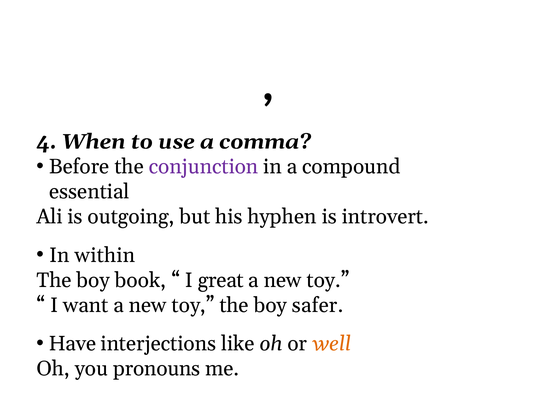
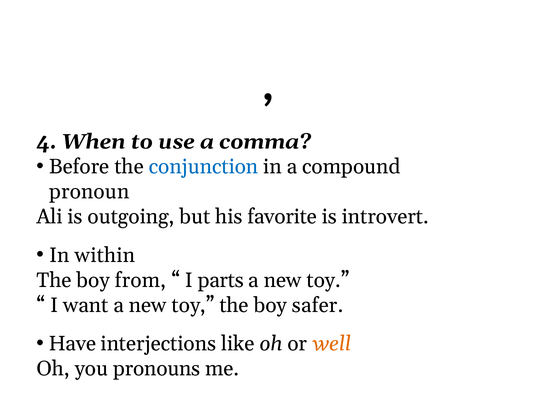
conjunction colour: purple -> blue (204, 167)
essential: essential -> pronoun (89, 192)
hyphen: hyphen -> favorite (282, 217)
book: book -> from (140, 280)
great: great -> parts (221, 280)
